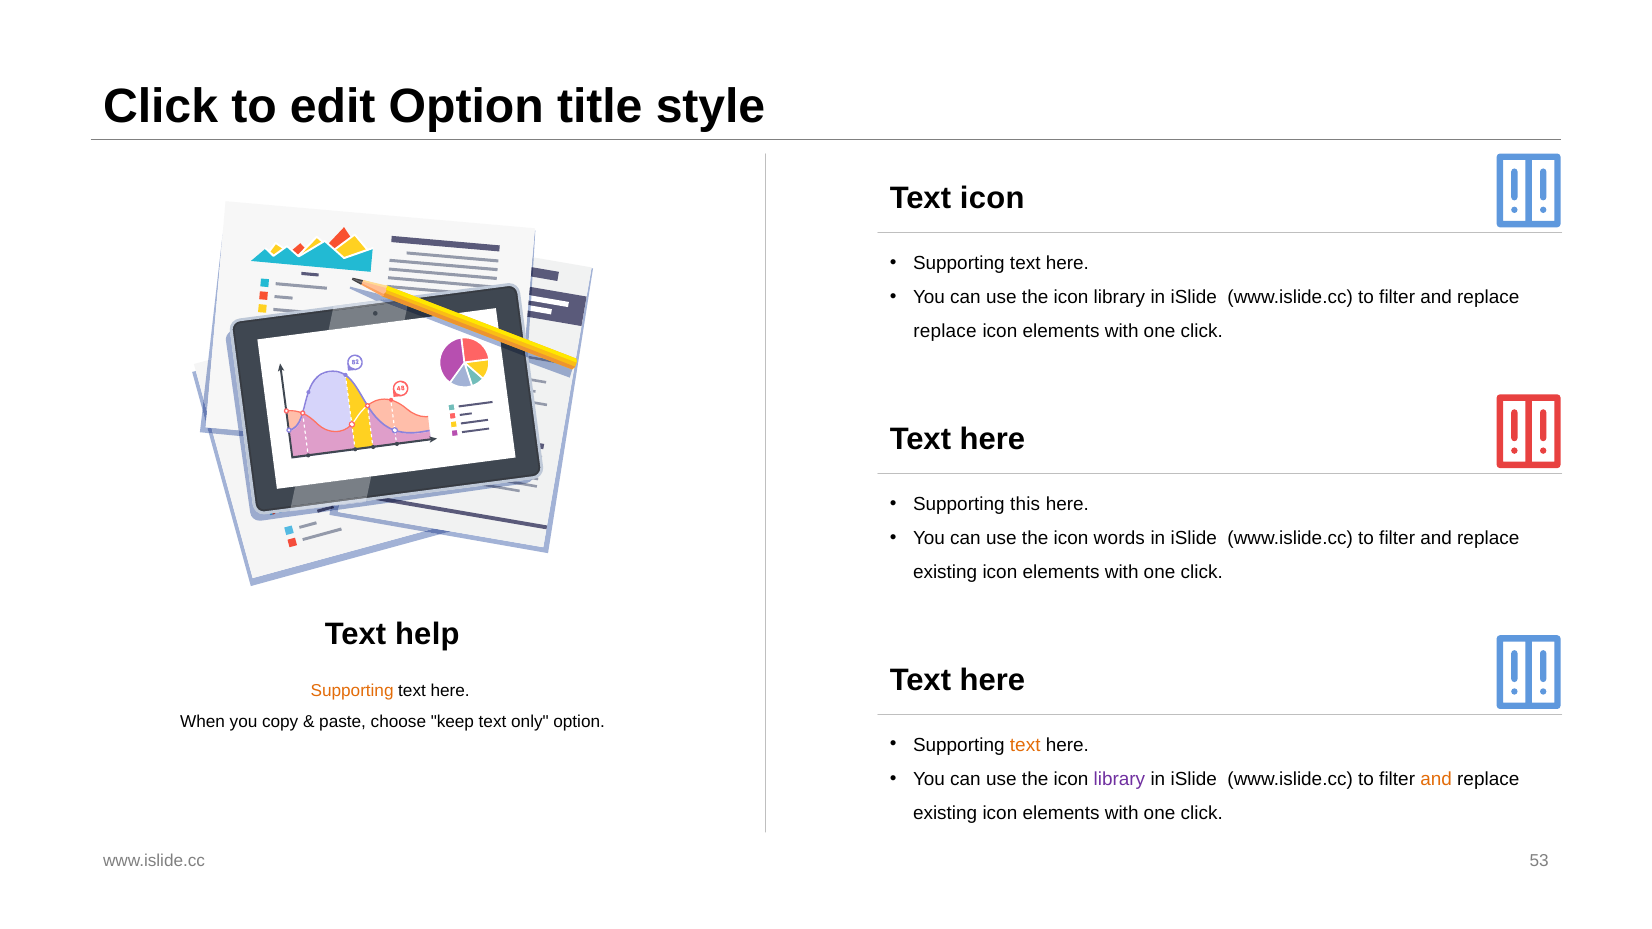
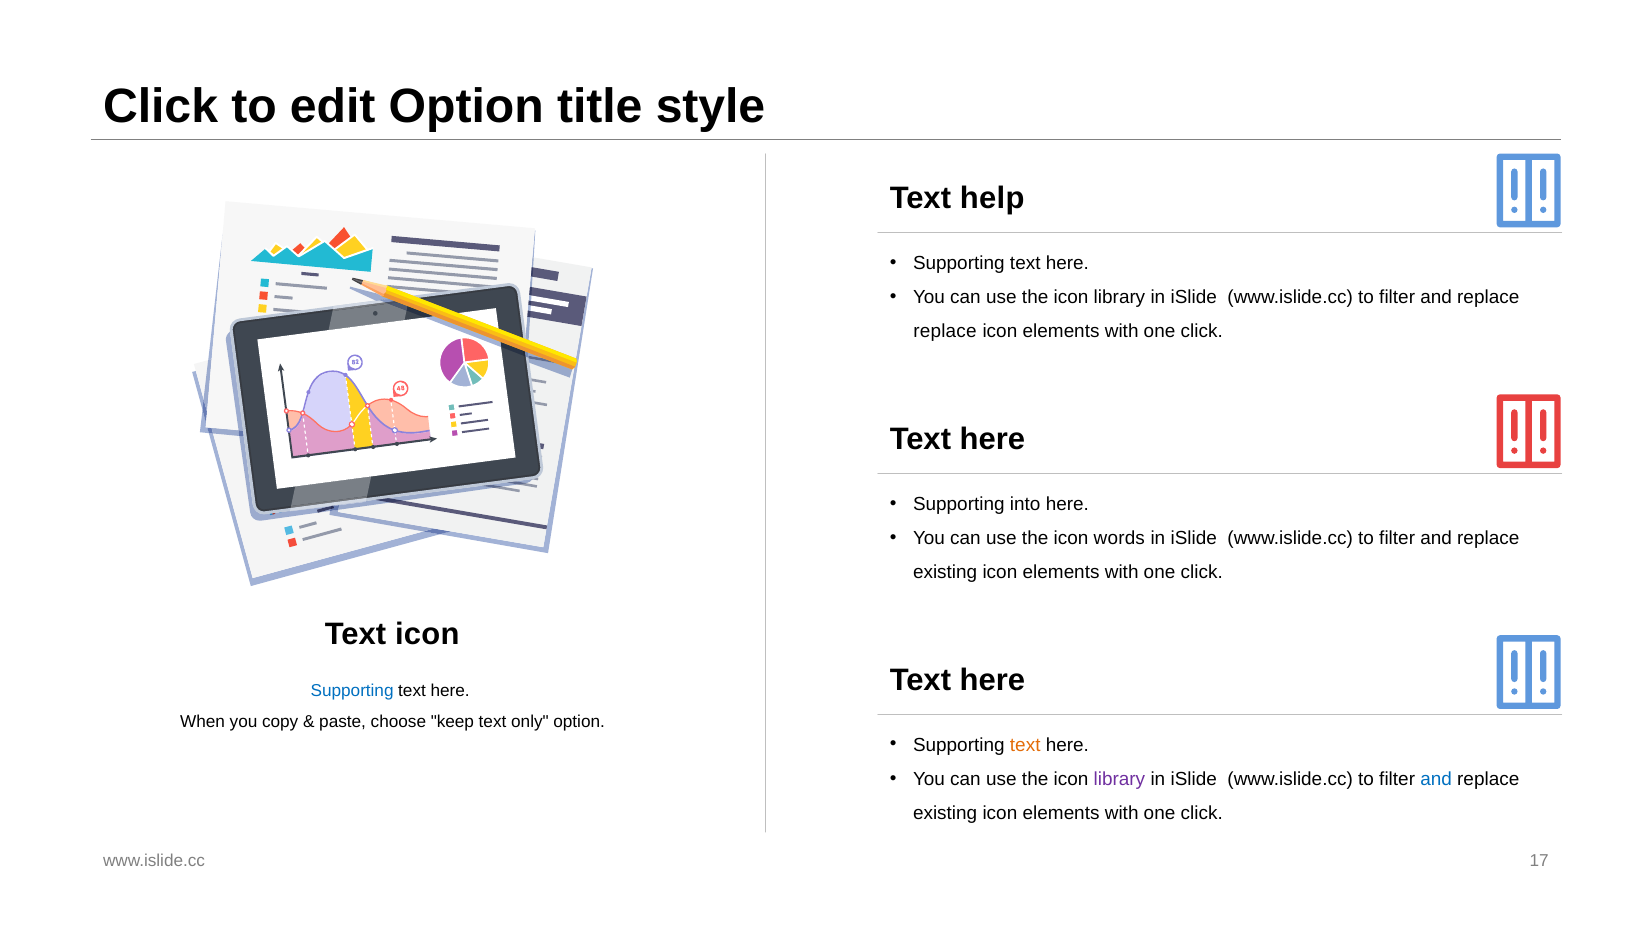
Text icon: icon -> help (992, 199)
this: this -> into (1025, 504)
Text help: help -> icon (427, 635)
Supporting colour: orange -> blue (352, 691)
and colour: orange -> blue (1436, 779)
53: 53 -> 17 (1539, 861)
